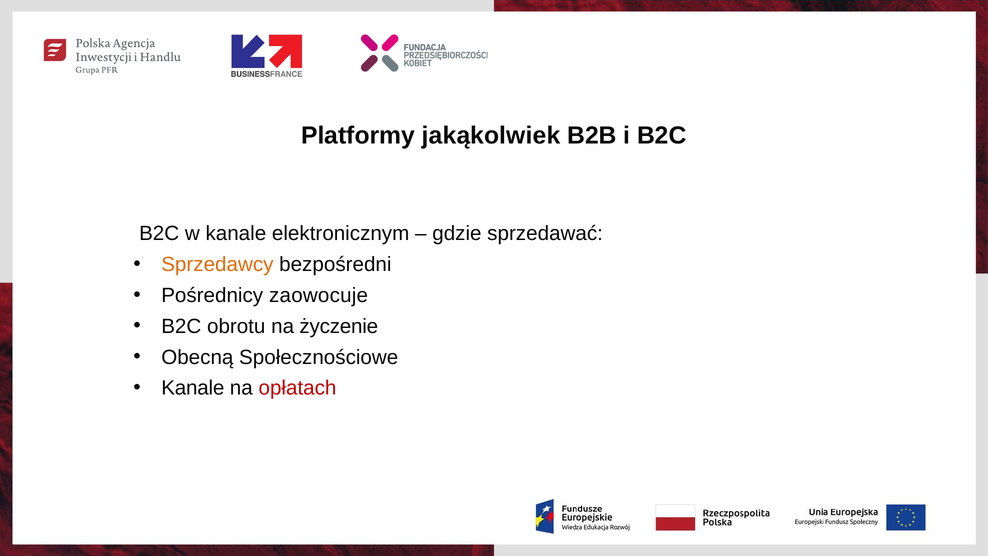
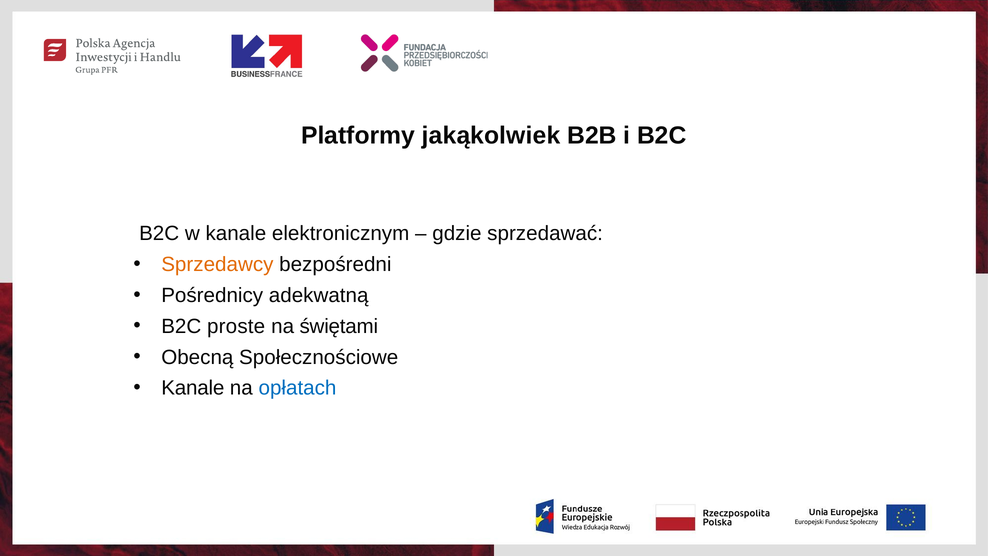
zaowocuje: zaowocuje -> adekwatną (319, 295)
obrotu: obrotu -> proste (236, 326)
życzenie: życzenie -> świętami (339, 326)
opłatach colour: red -> blue (298, 388)
